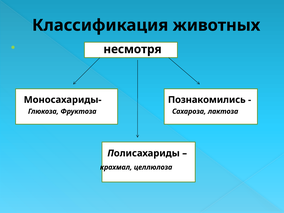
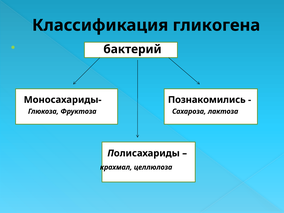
животных: животных -> гликогена (216, 25)
несмотря: несмотря -> бактерий (132, 49)
